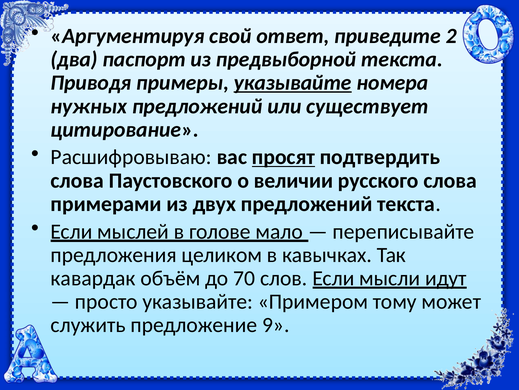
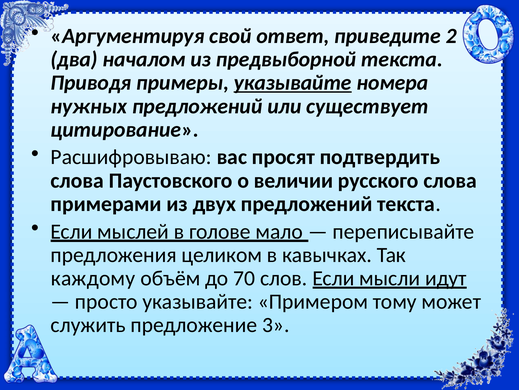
паспорт: паспорт -> началом (144, 59)
просят underline: present -> none (283, 157)
кавардак: кавардак -> каждому (93, 278)
9: 9 -> 3 (276, 325)
